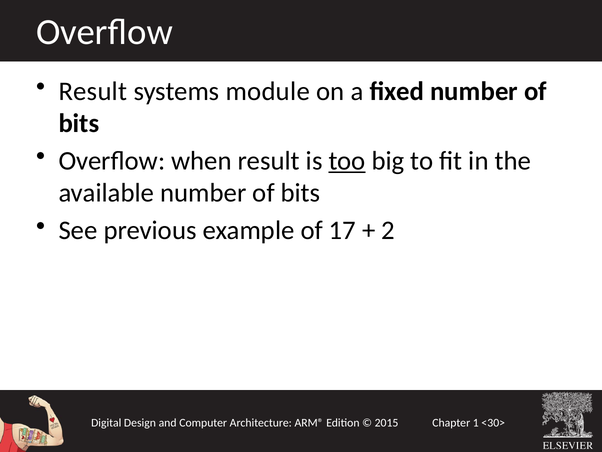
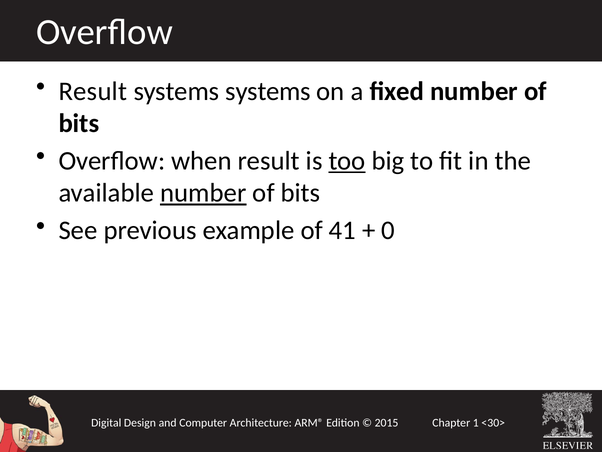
systems module: module -> systems (268, 91)
number underline: none -> present (203, 193)
17: 17 -> 41 (342, 230)
2: 2 -> 0 (388, 230)
